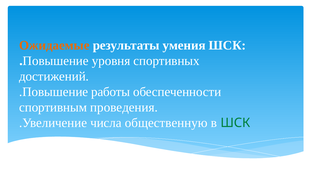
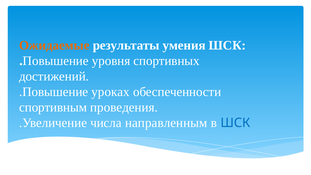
работы: работы -> уроках (111, 92)
общественную: общественную -> направленным (166, 123)
ШСК colour: green -> blue (235, 123)
